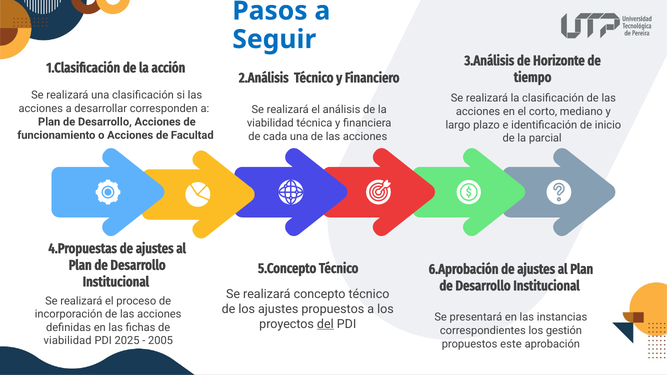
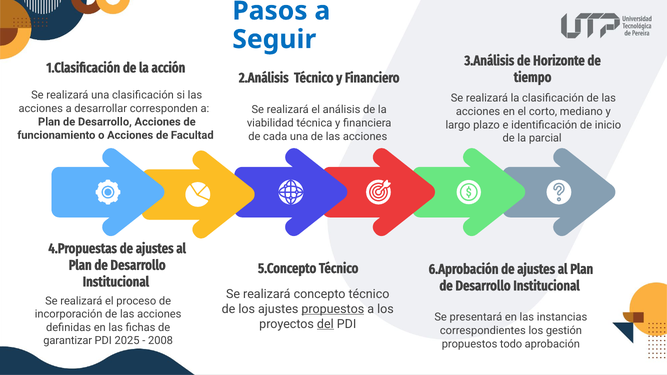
propuestos underline: none -> present (333, 309)
viabilidad: viabilidad -> garantizar (68, 341)
2005: 2005 -> 2008 (161, 341)
este: este -> todo (511, 344)
